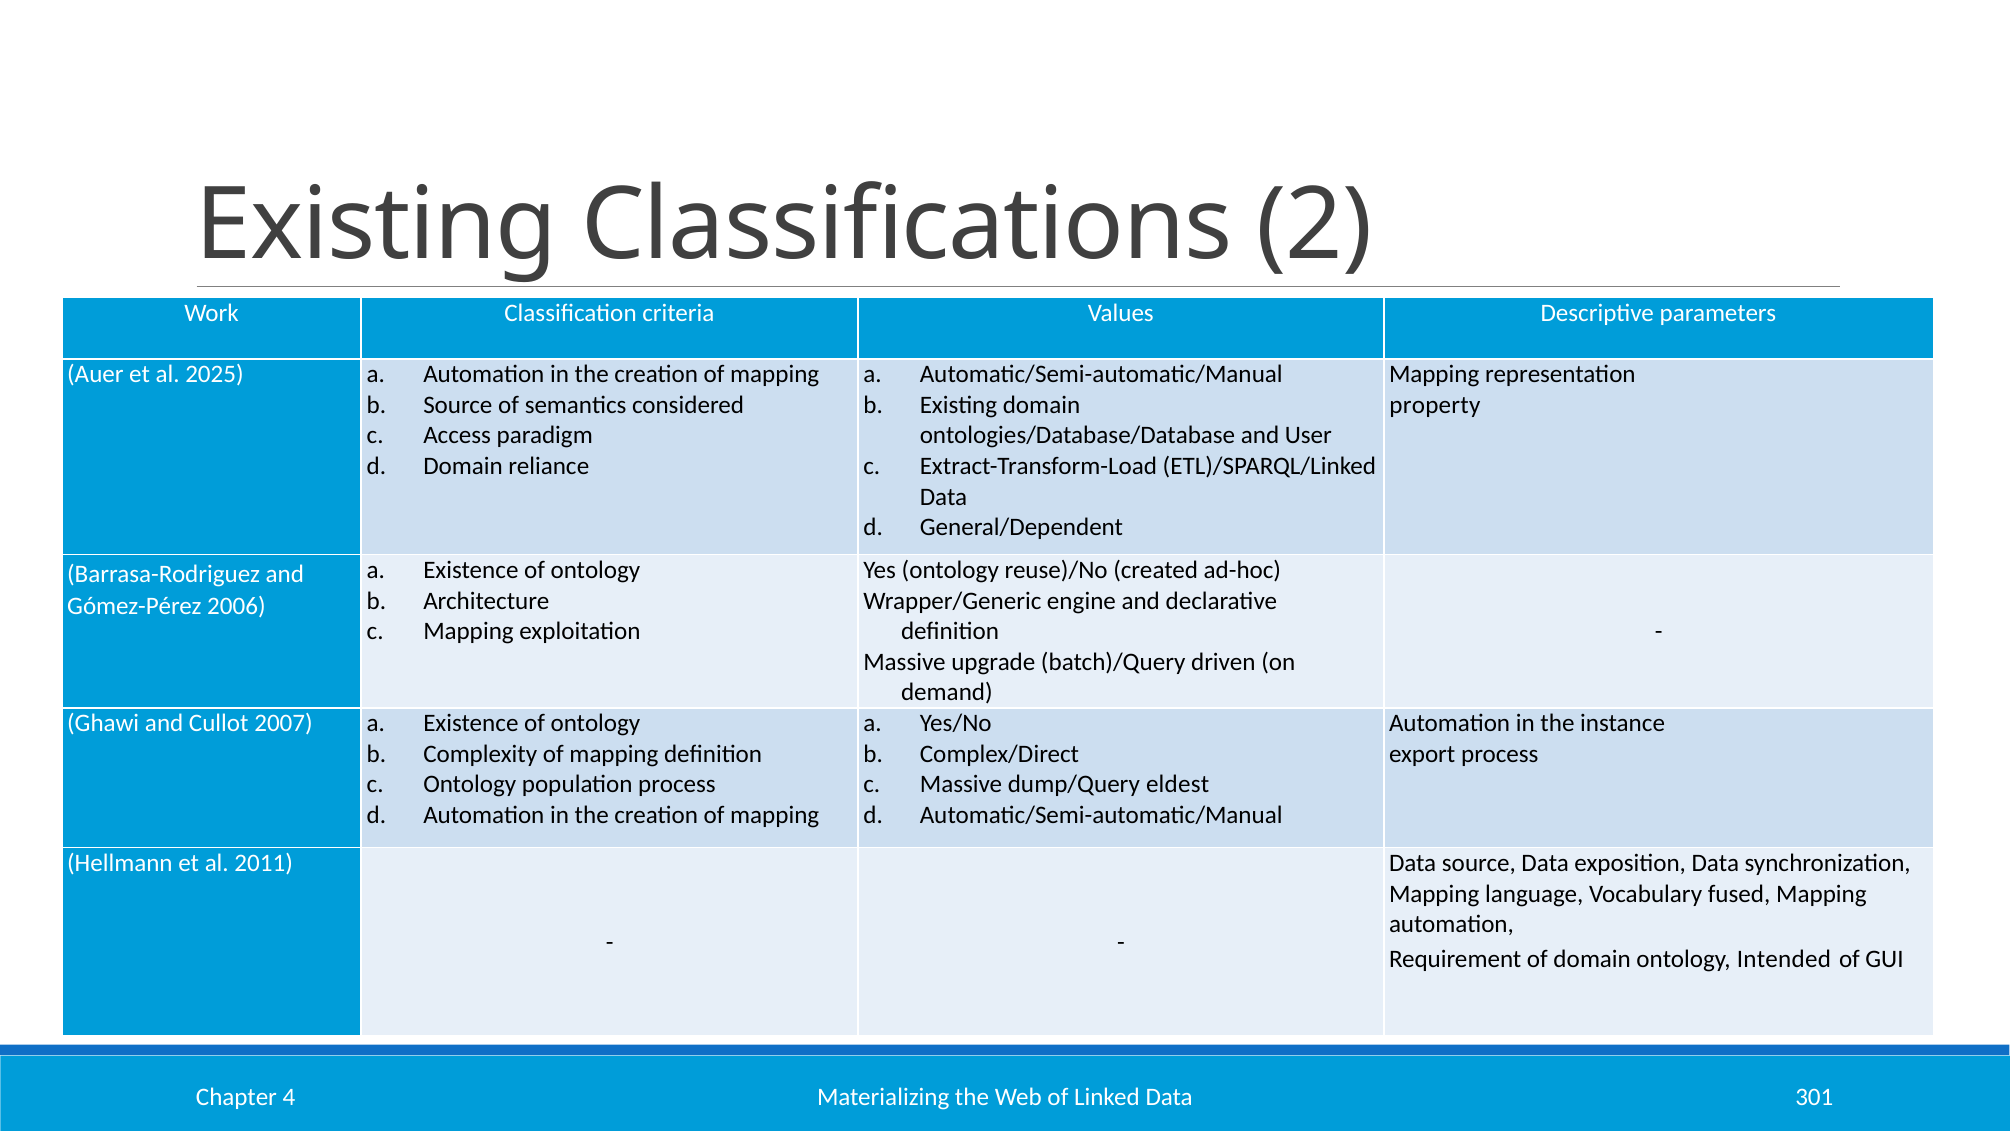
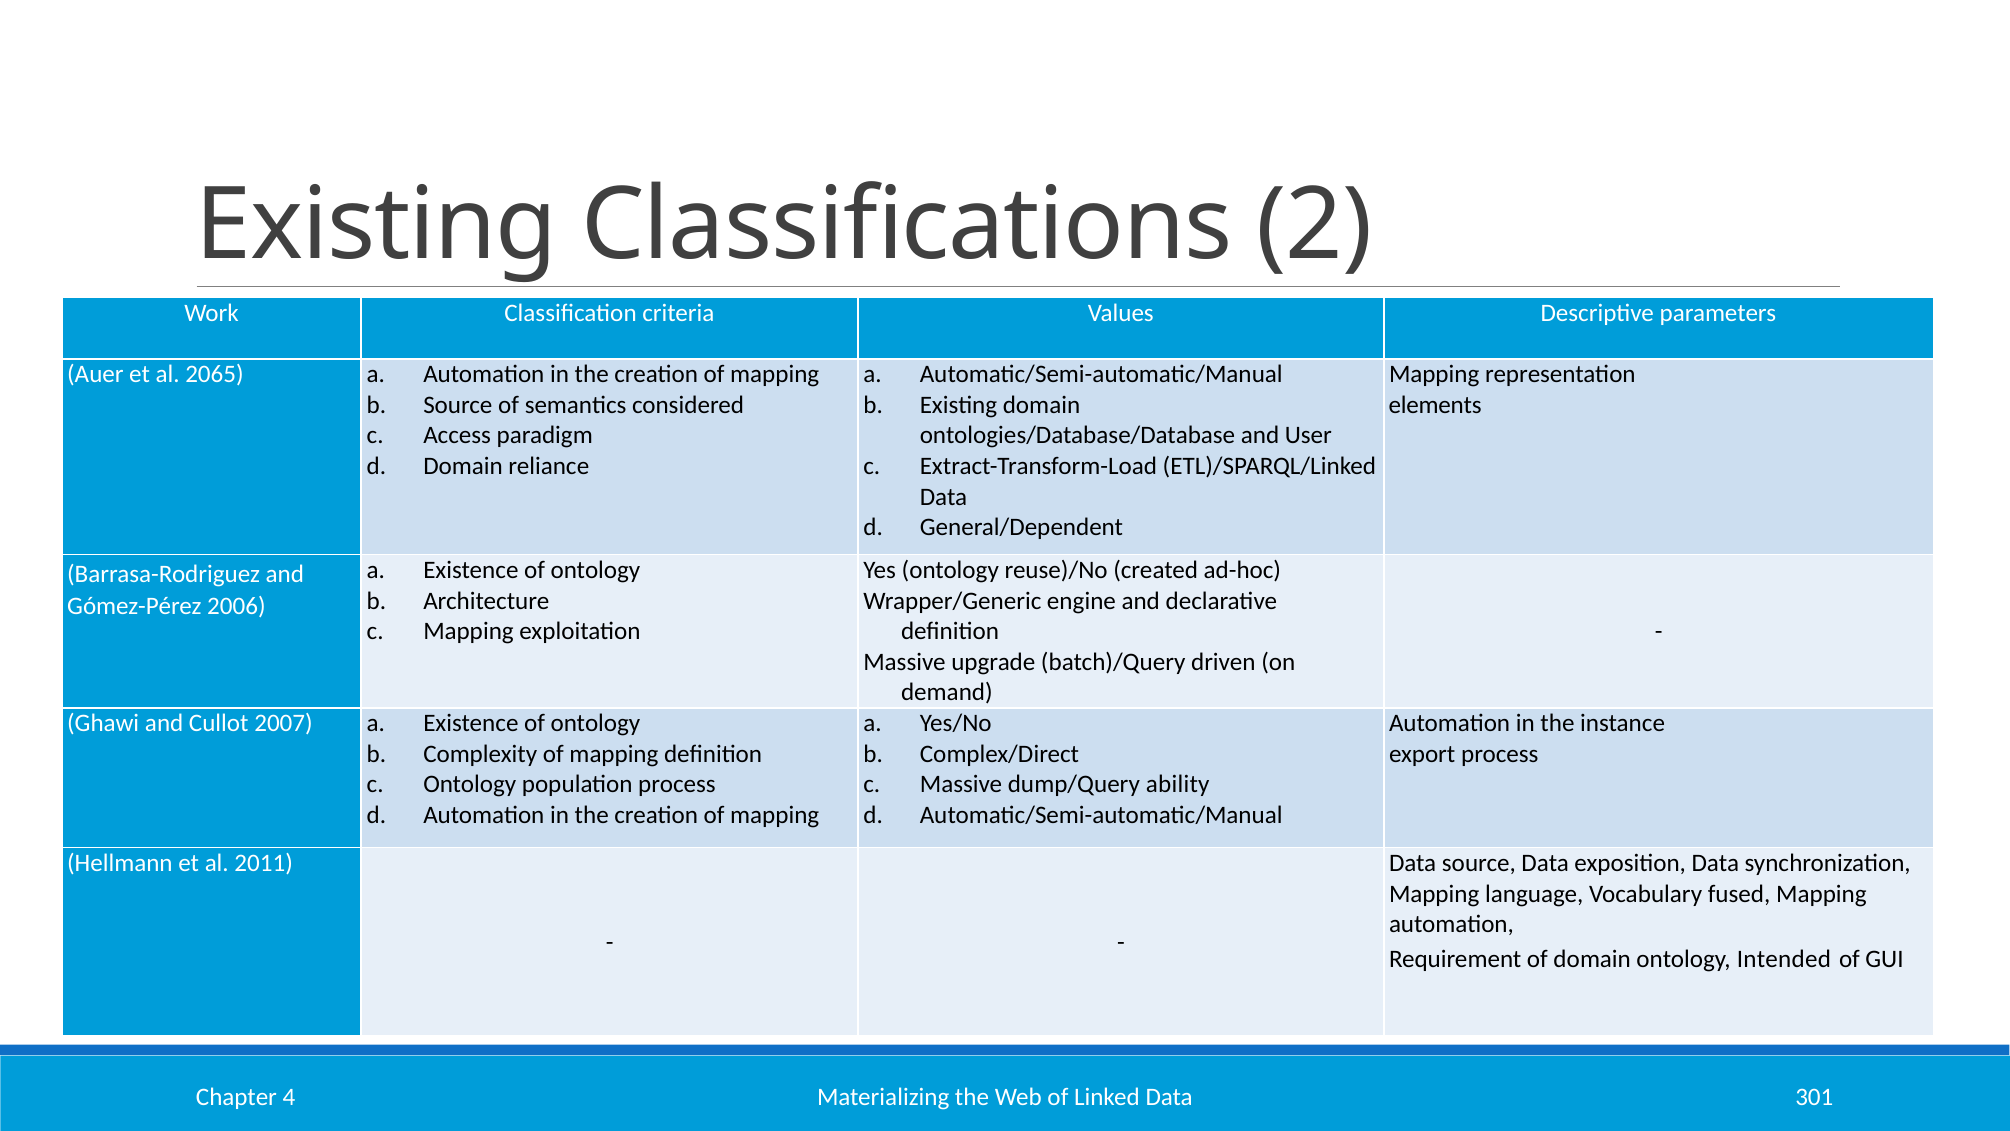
2025: 2025 -> 2065 (215, 374)
property: property -> elements (1435, 405)
eldest: eldest -> ability (1178, 784)
